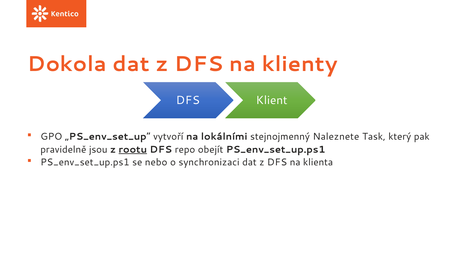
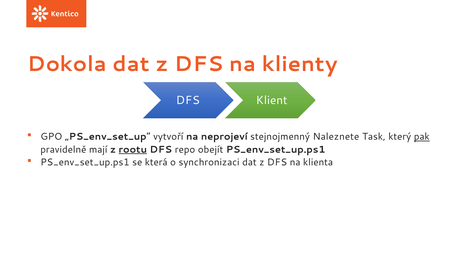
lokálními: lokálními -> neprojeví (224, 137)
pak underline: none -> present (422, 137)
jsou: jsou -> mají (98, 149)
nebo: nebo -> která (156, 162)
